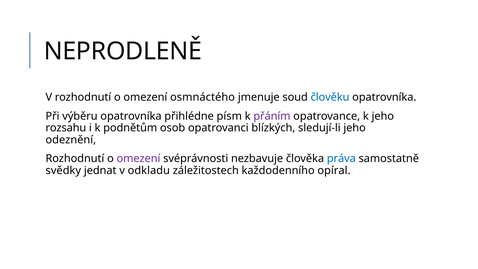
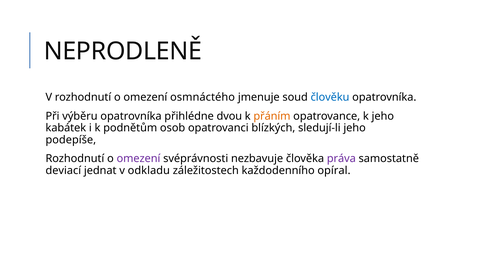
písm: písm -> dvou (229, 116)
přáním colour: purple -> orange (272, 116)
rozsahu: rozsahu -> kabátek (66, 128)
odeznění: odeznění -> podepíše (71, 140)
práva colour: blue -> purple (341, 159)
svědky: svědky -> deviací (63, 170)
